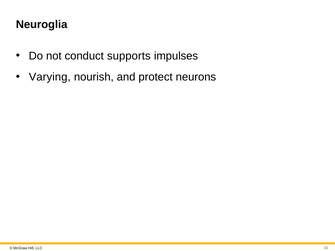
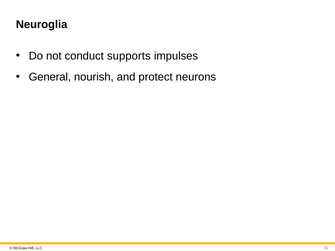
Varying: Varying -> General (50, 77)
